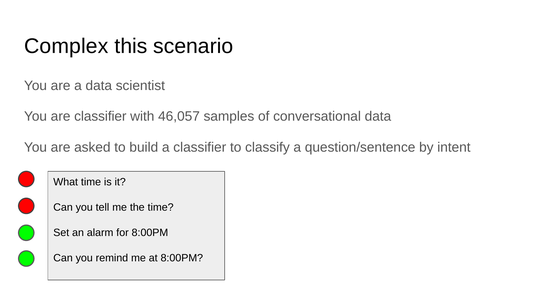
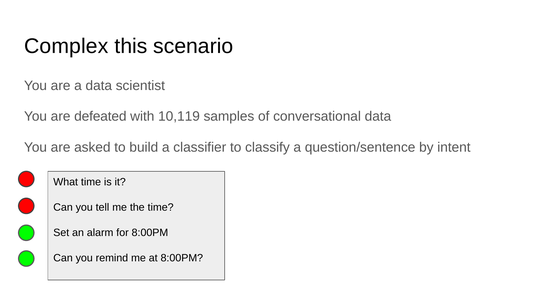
are classifier: classifier -> defeated (100, 117)
46,057: 46,057 -> 10,119 (179, 117)
